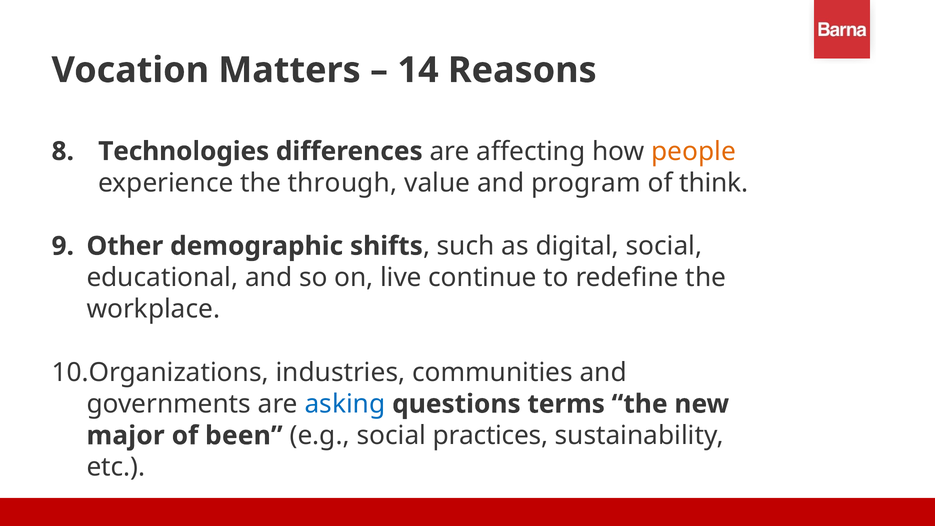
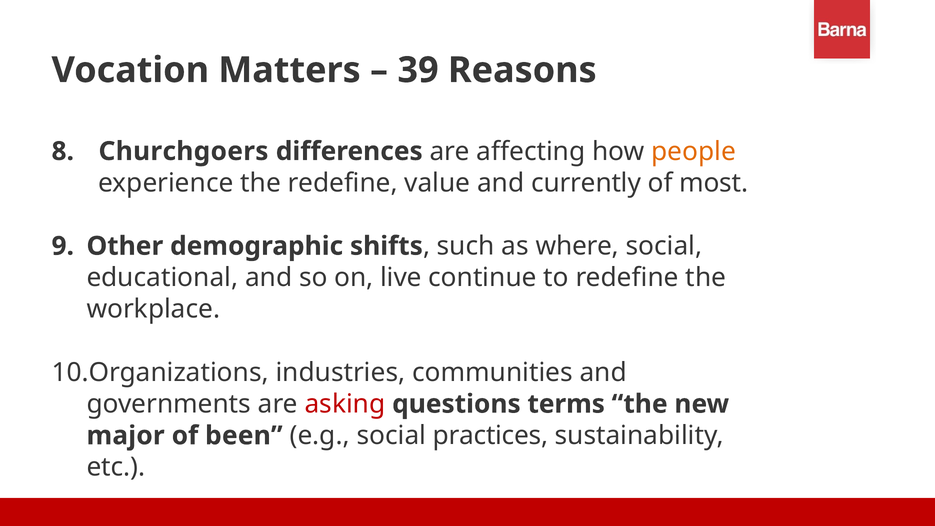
14: 14 -> 39 (418, 70)
Technologies: Technologies -> Churchgoers (183, 151)
the through: through -> redefine (343, 183)
program: program -> currently (586, 183)
think: think -> most (714, 183)
digital: digital -> where (577, 246)
asking colour: blue -> red (345, 404)
